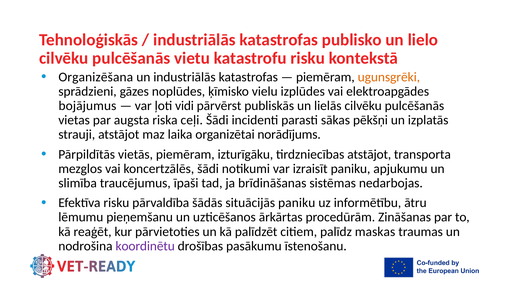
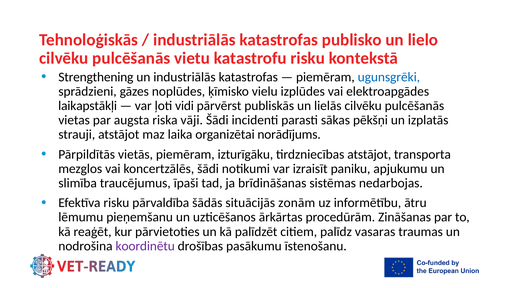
Organizēšana: Organizēšana -> Strengthening (96, 77)
ugunsgrēki colour: orange -> blue (389, 77)
bojājumus: bojājumus -> laikapstākļi (88, 106)
ceļi: ceļi -> vāji (192, 120)
situācijās paniku: paniku -> zonām (297, 203)
maskas: maskas -> vasaras (375, 232)
